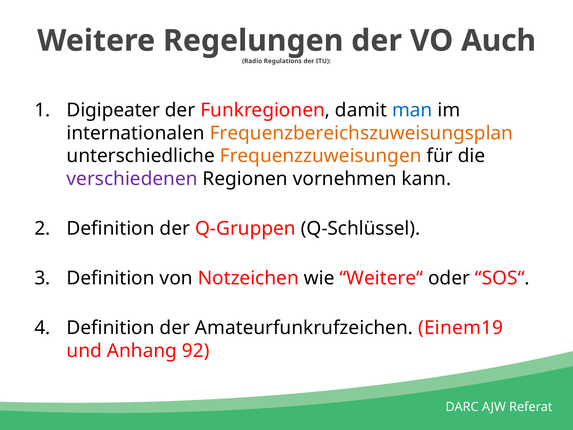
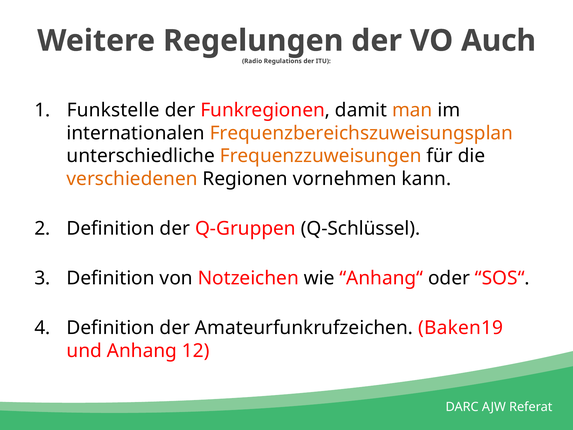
Digipeater: Digipeater -> Funkstelle (113, 110)
man colour: blue -> orange (412, 110)
verschiedenen colour: purple -> orange (132, 179)
Weitere“: Weitere“ -> Anhang“ (381, 278)
Einem19: Einem19 -> Baken19 (461, 328)
92: 92 -> 12 (196, 351)
